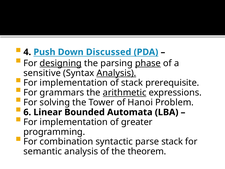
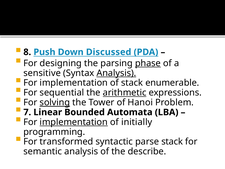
4: 4 -> 8 (27, 52)
designing underline: present -> none (61, 63)
prerequisite: prerequisite -> enumerable (172, 83)
grammars: grammars -> sequential (62, 93)
solving underline: none -> present (55, 102)
6: 6 -> 7 (27, 112)
implementation underline: none -> present (74, 122)
greater: greater -> initially (137, 122)
combination: combination -> transformed (66, 141)
theorem: theorem -> describe (147, 151)
